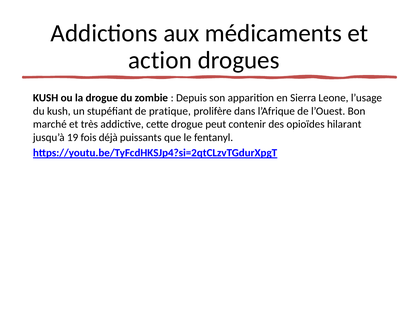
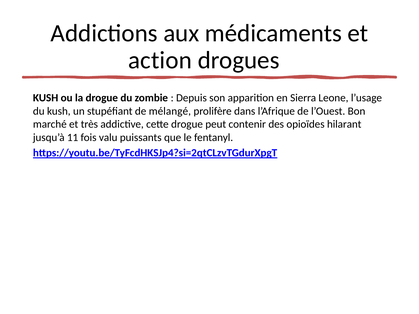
pratique: pratique -> mélangé (170, 111)
19: 19 -> 11 (73, 138)
déjà: déjà -> valu (108, 138)
